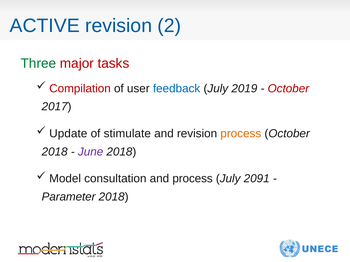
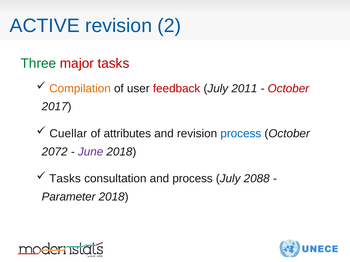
Compilation colour: red -> orange (80, 89)
feedback colour: blue -> red (177, 89)
2019: 2019 -> 2011 (244, 89)
Update: Update -> Cuellar (68, 134)
stimulate: stimulate -> attributes (127, 134)
process colour: orange -> blue (241, 134)
2018: 2018 -> 2072 (55, 152)
Model: Model -> Tasks (65, 179)
2091: 2091 -> 2088 (257, 179)
